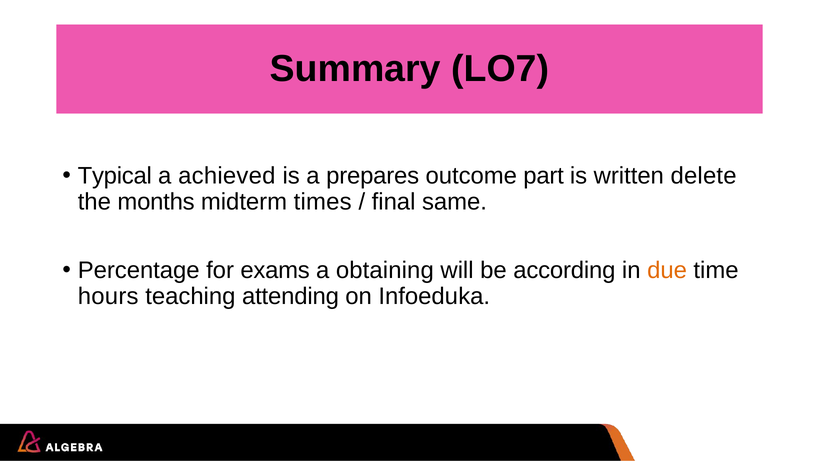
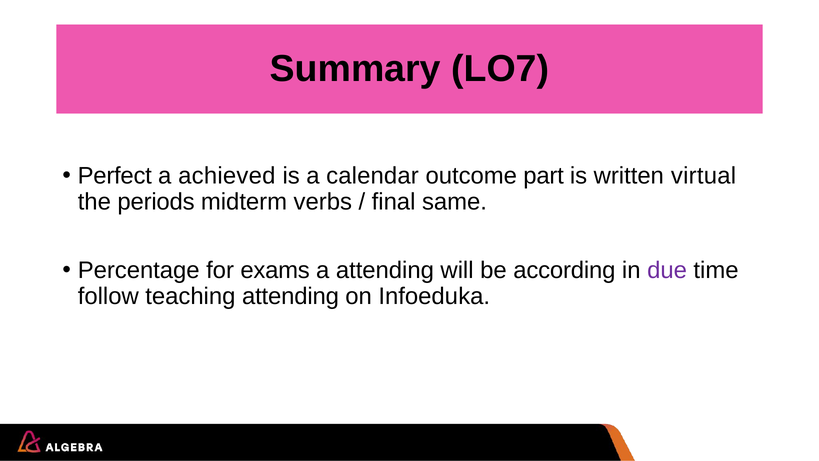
Typical: Typical -> Perfect (115, 176)
prepares: prepares -> calendar (372, 176)
delete: delete -> virtual (704, 176)
months: months -> periods (156, 201)
times: times -> verbs (323, 201)
a obtaining: obtaining -> attending (385, 270)
due colour: orange -> purple (667, 270)
hours: hours -> follow (108, 296)
